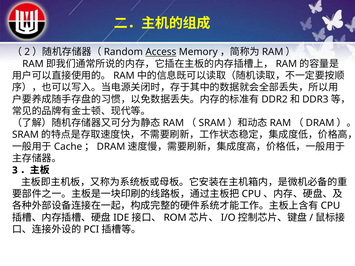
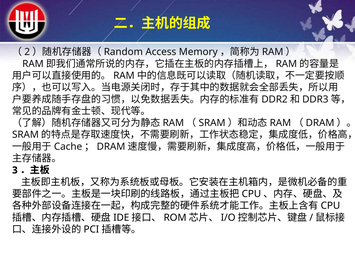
Access underline: present -> none (161, 52)
